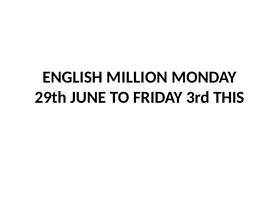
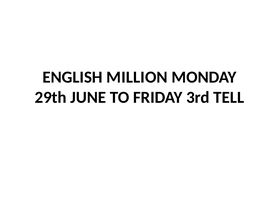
THIS: THIS -> TELL (229, 98)
